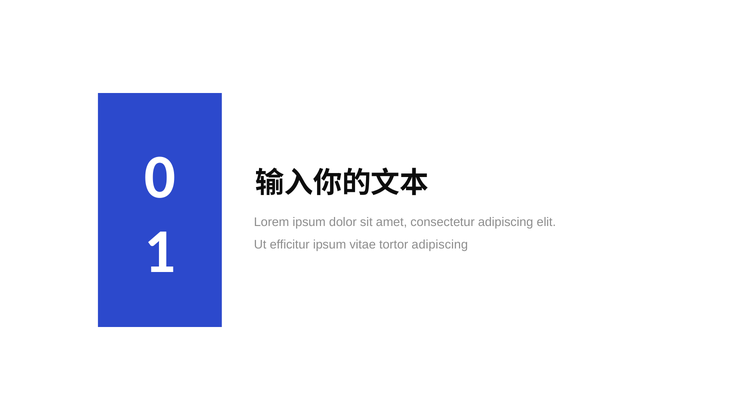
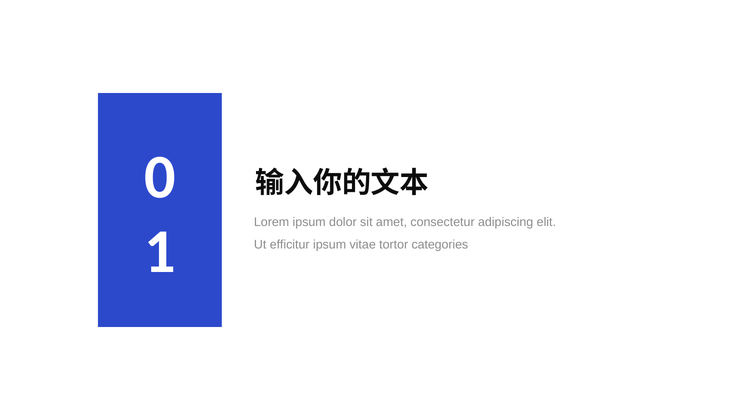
tortor adipiscing: adipiscing -> categories (440, 244)
